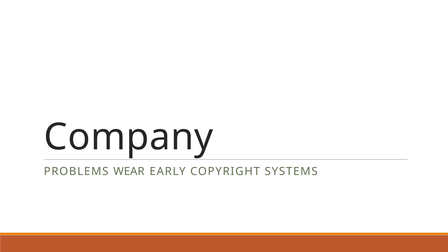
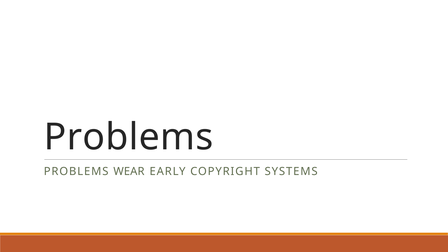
Company: Company -> Problems (129, 137)
